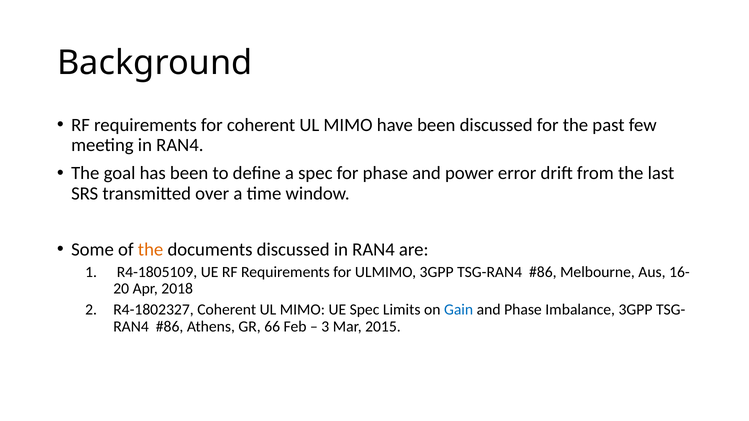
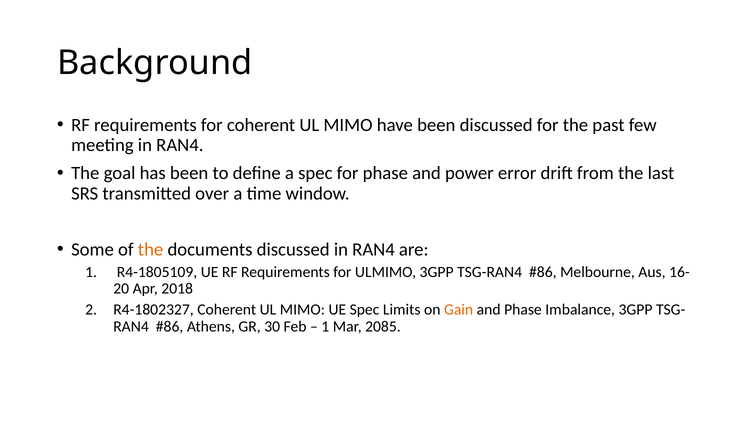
Gain colour: blue -> orange (459, 310)
66: 66 -> 30 (272, 327)
3: 3 -> 1 (325, 327)
2015: 2015 -> 2085 (383, 327)
